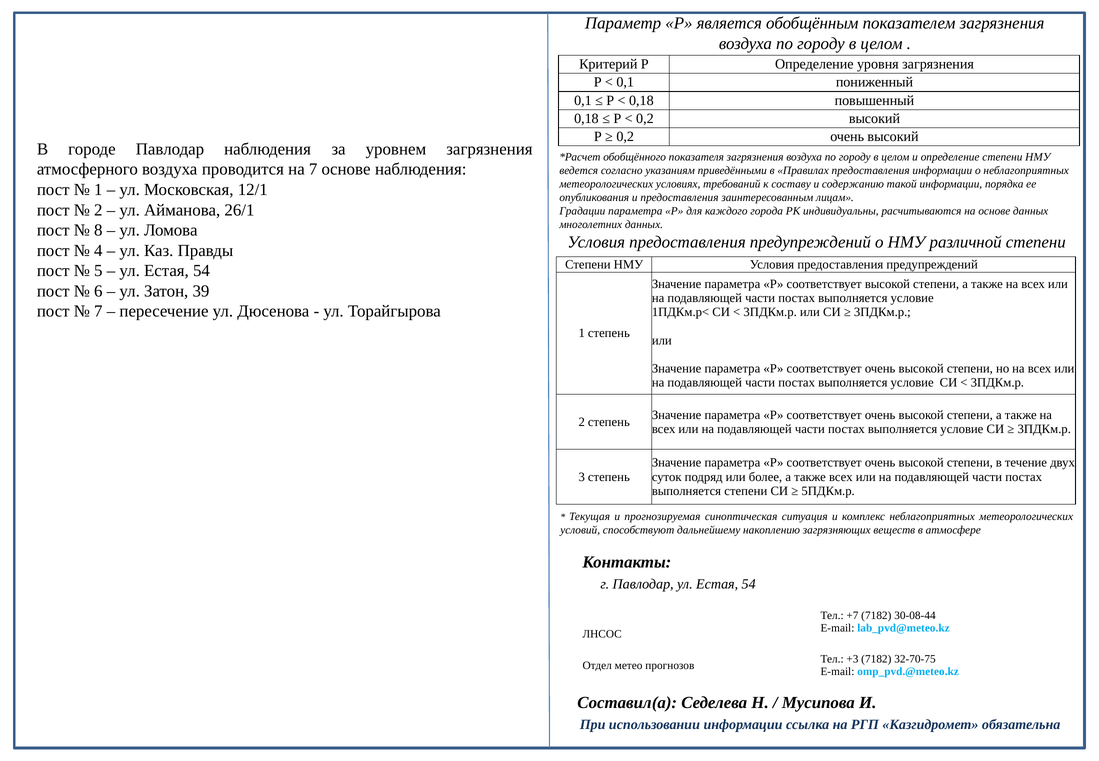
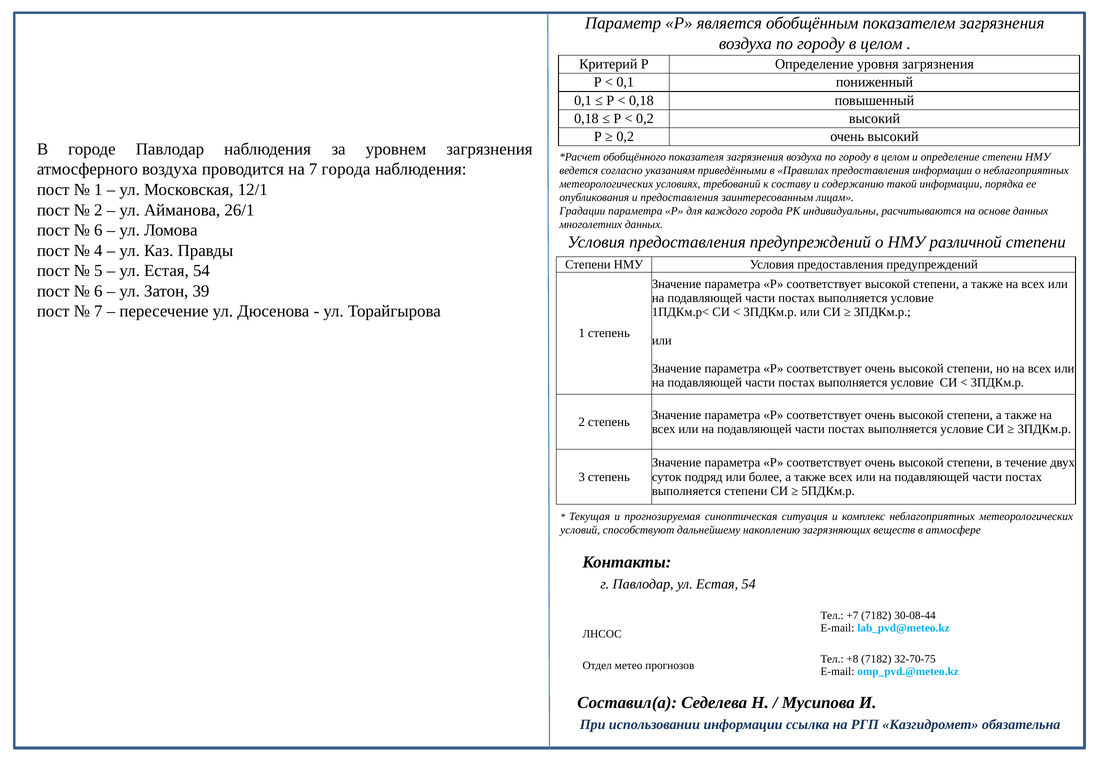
7 основе: основе -> города (346, 169)
8: 8 -> 6 (98, 230)
+3: +3 -> +8 (852, 659)
